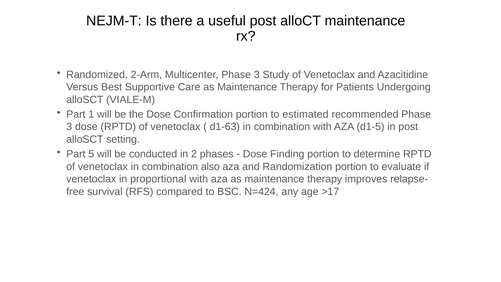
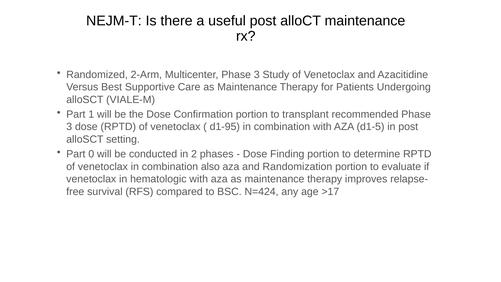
estimated: estimated -> transplant (305, 114)
d1-63: d1-63 -> d1-95 (225, 127)
5: 5 -> 0 (91, 154)
proportional: proportional -> hematologic (158, 179)
